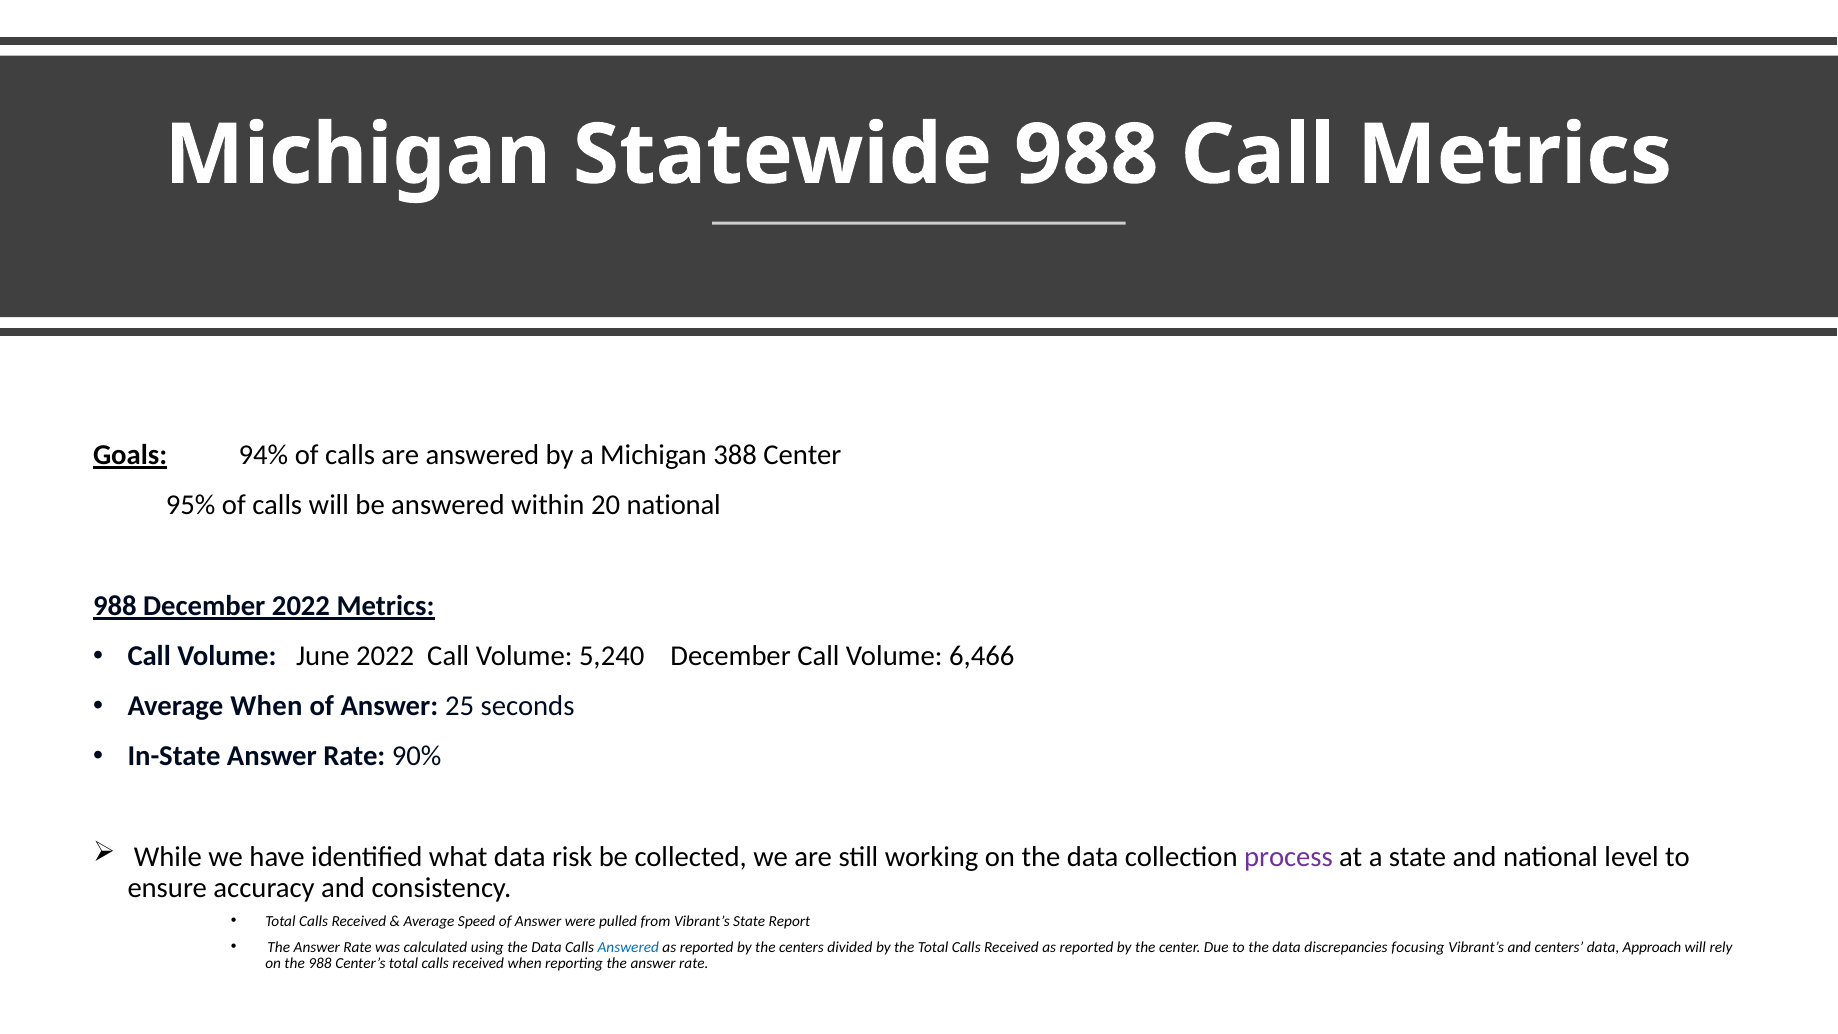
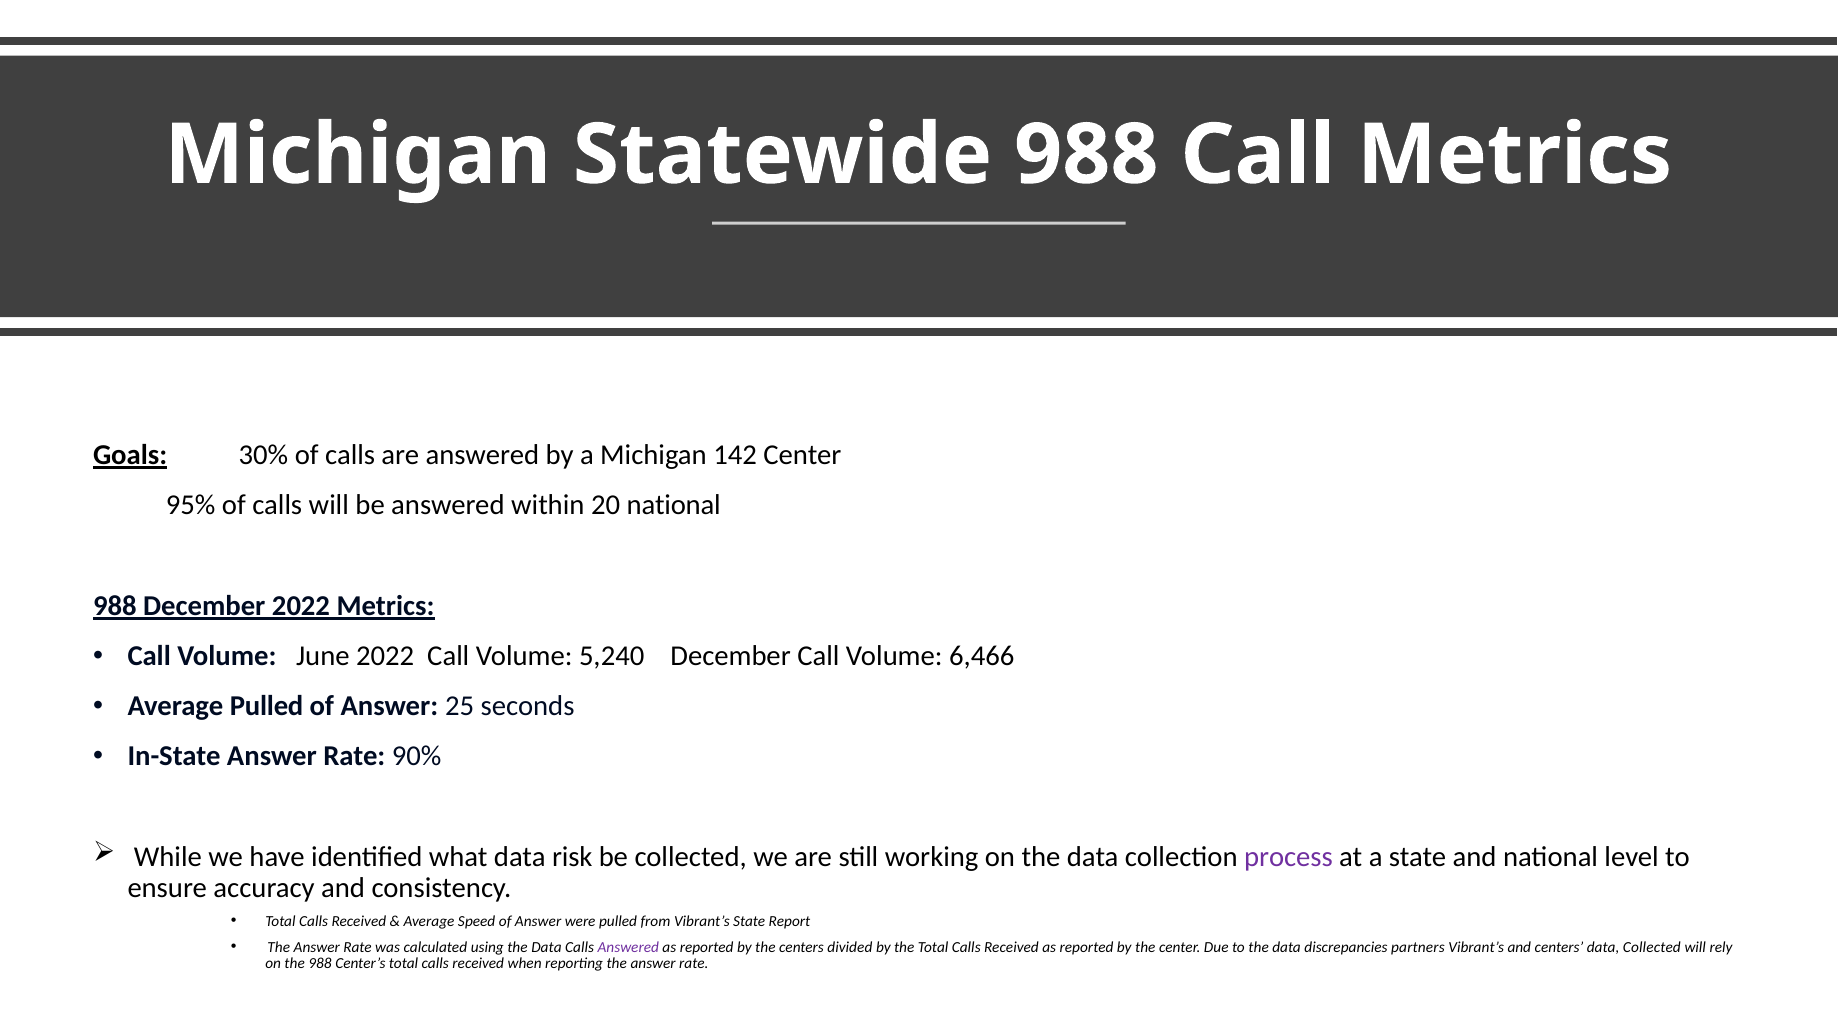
94%: 94% -> 30% (263, 455)
388: 388 -> 142 (735, 455)
Average When: When -> Pulled (267, 706)
Answered colour: blue -> purple (628, 947)
focusing: focusing -> partners (1418, 947)
data Approach: Approach -> Collected (1652, 947)
